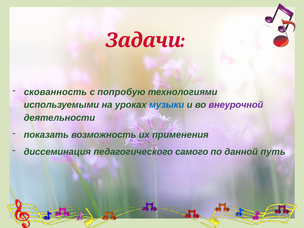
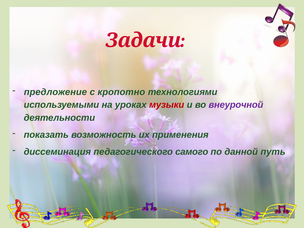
скованность: скованность -> предложение (55, 92)
попробую: попробую -> кропотно (121, 92)
музыки colour: blue -> red (167, 105)
